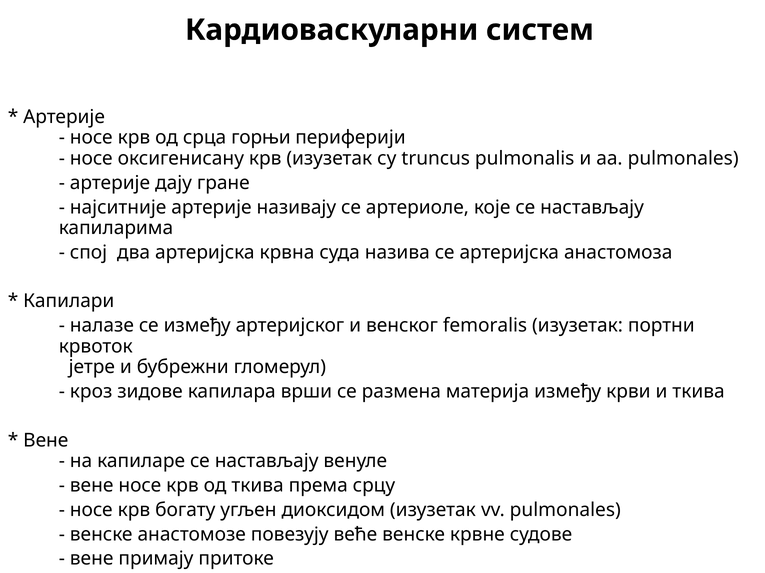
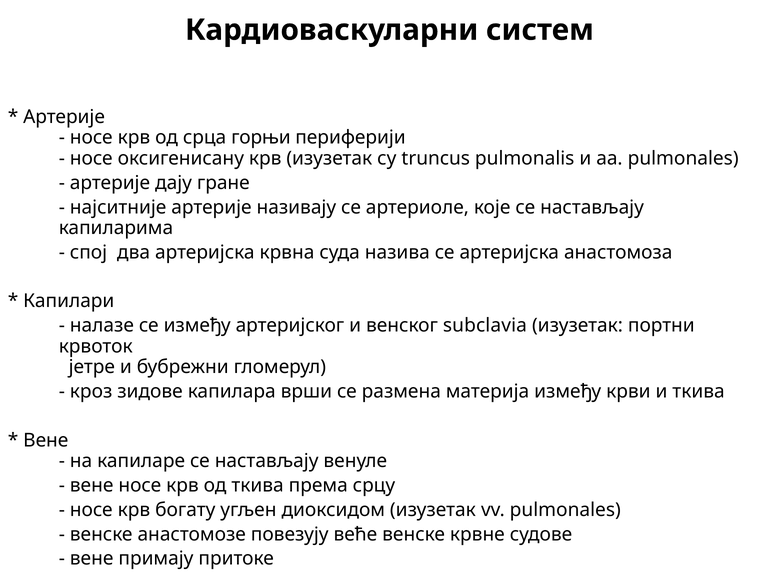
femoralis: femoralis -> subclavia (485, 326)
